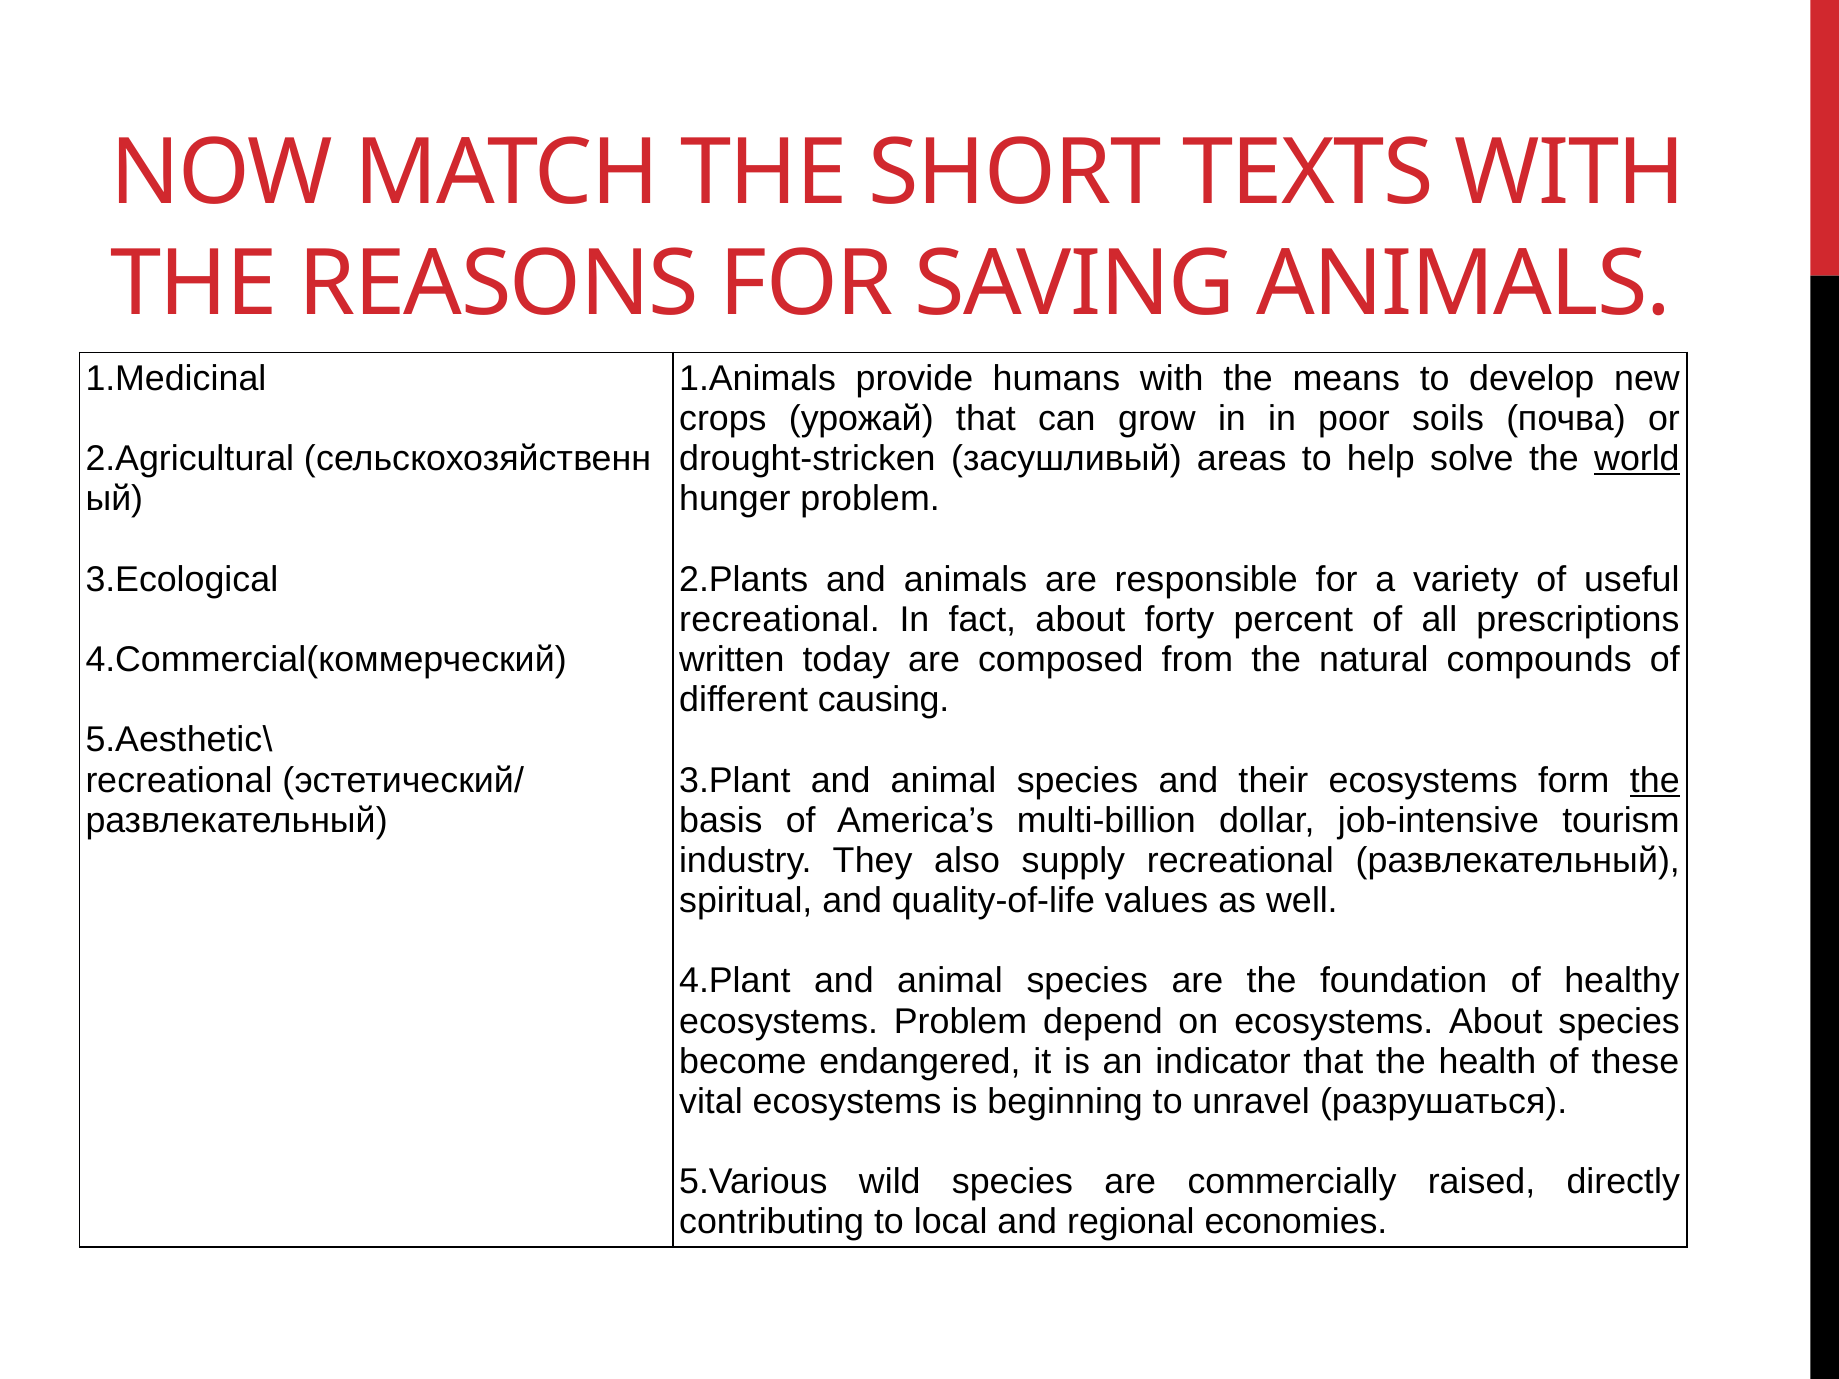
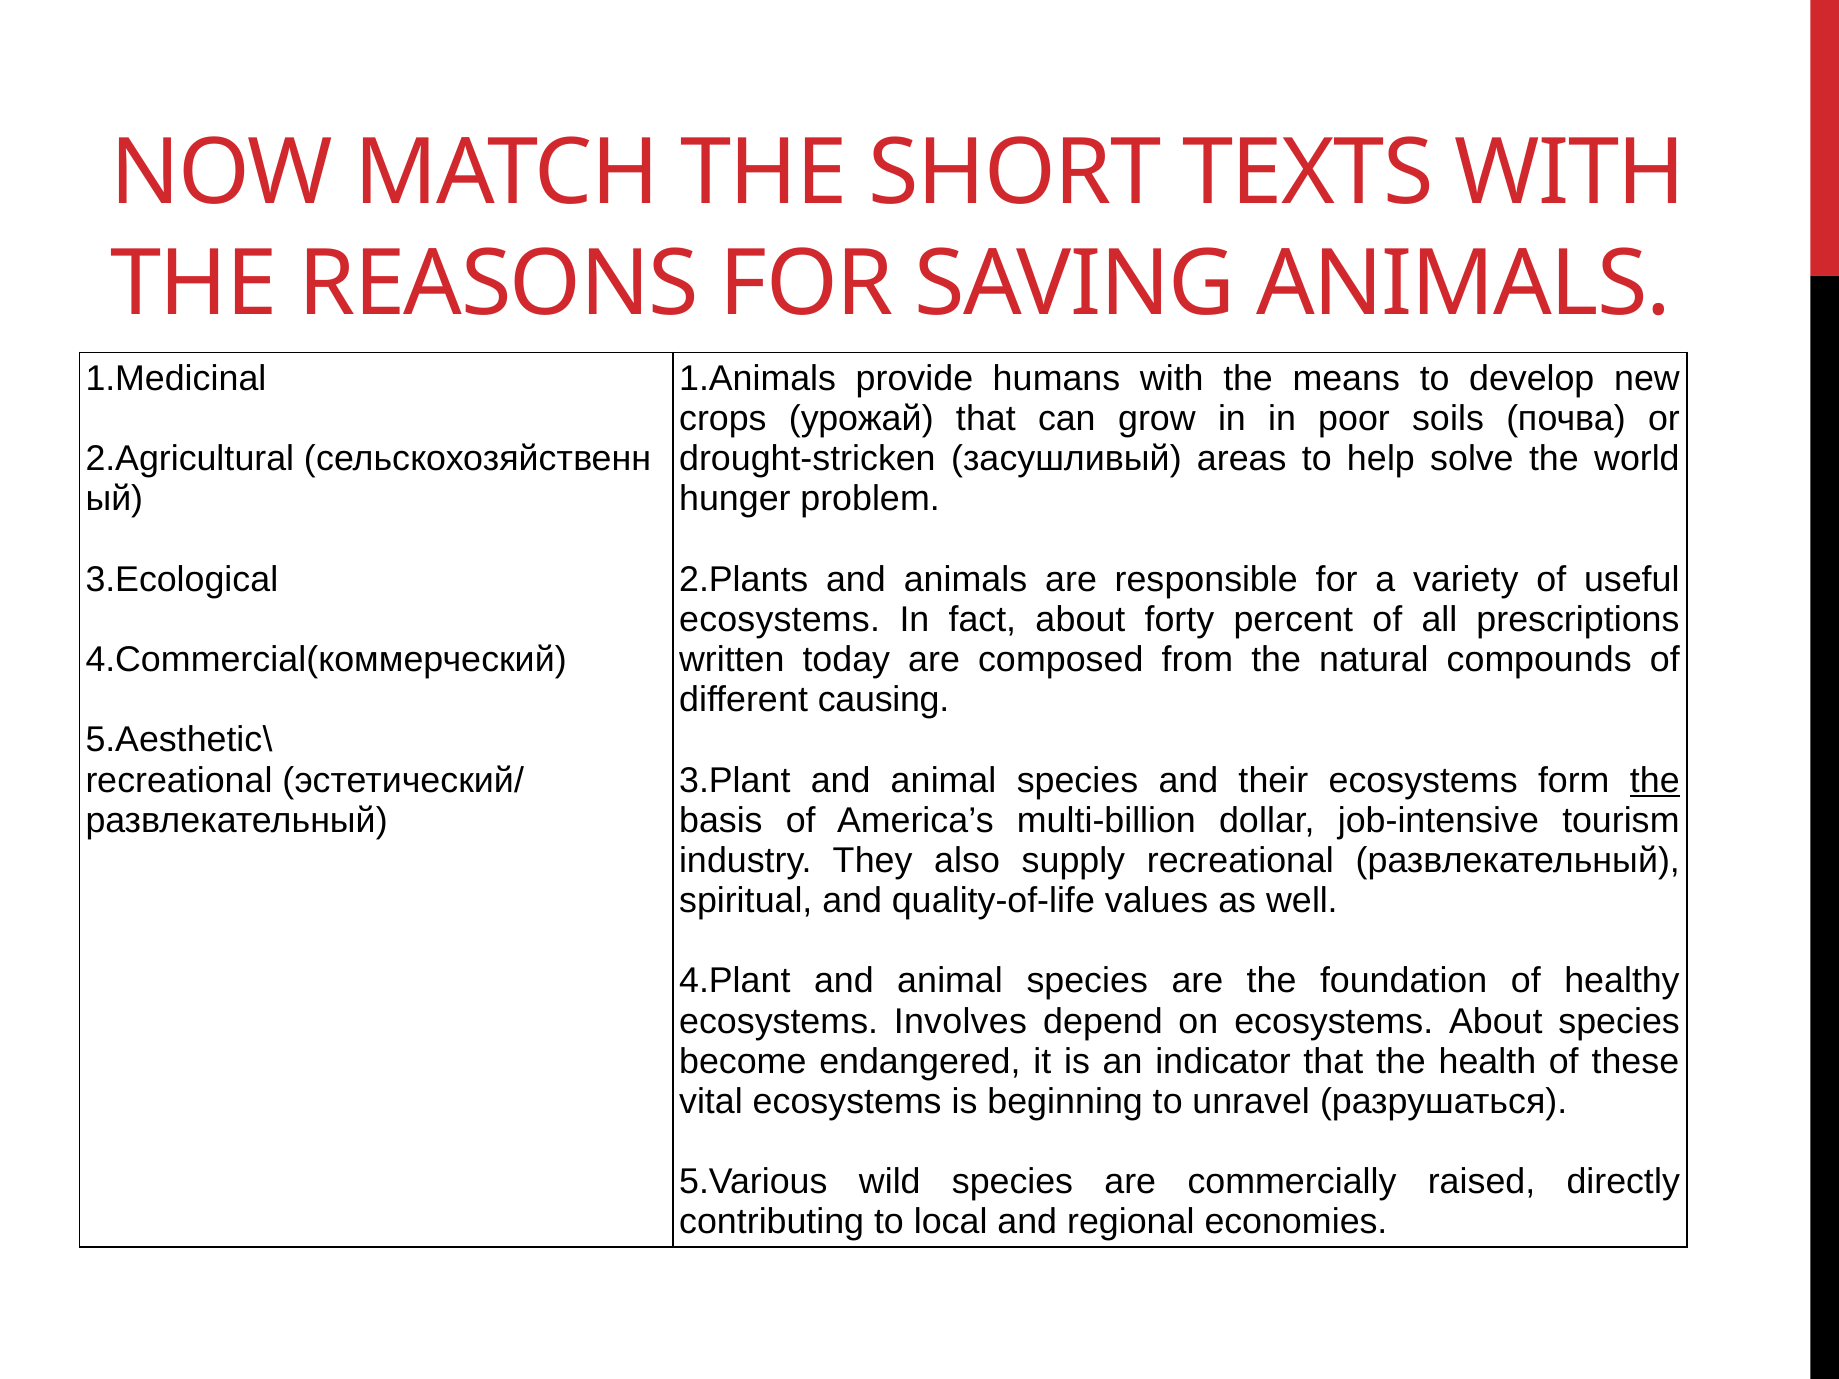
world underline: present -> none (1637, 459)
recreational: recreational -> ecosystems (780, 620)
ecosystems Problem: Problem -> Involves (960, 1021)
